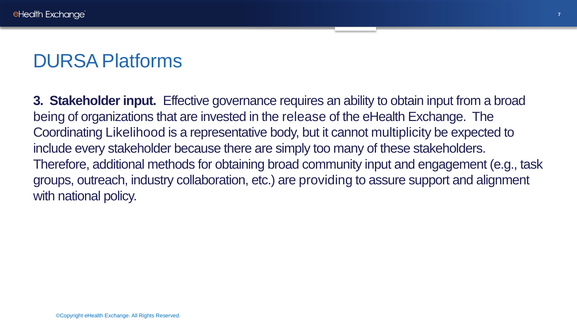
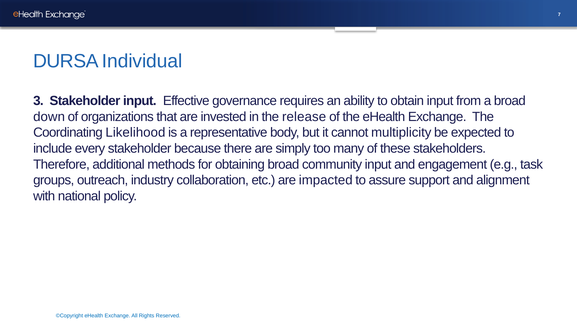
Platforms: Platforms -> Individual (142, 61)
being: being -> down (49, 116)
providing: providing -> impacted (326, 180)
